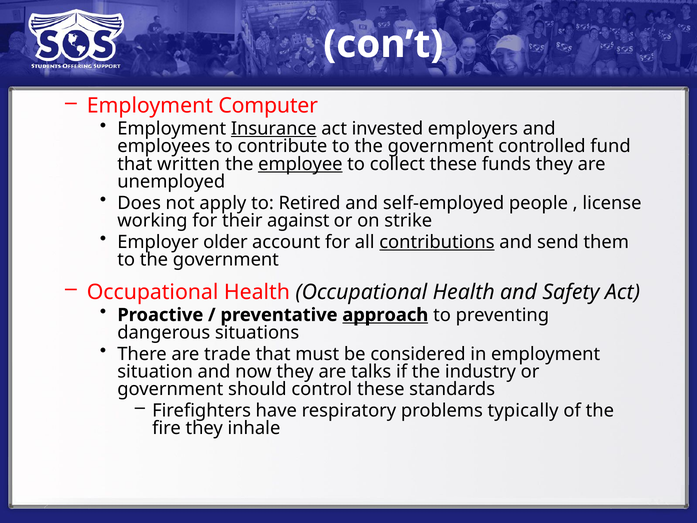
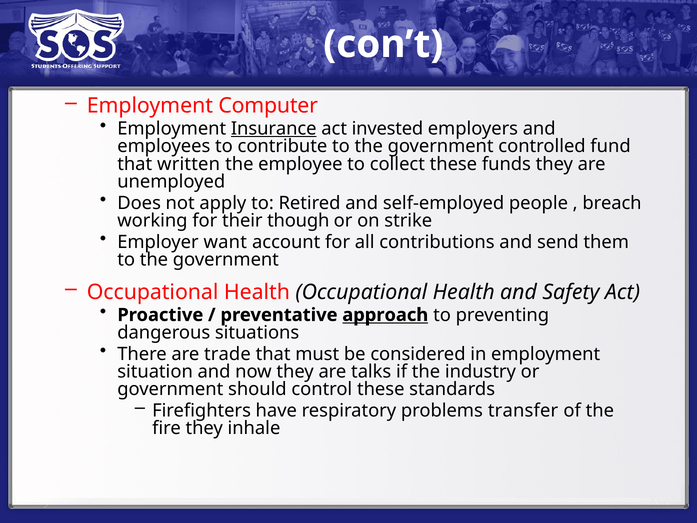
employee underline: present -> none (300, 164)
license: license -> breach (612, 203)
against: against -> though (298, 221)
older: older -> want (225, 242)
contributions underline: present -> none (437, 242)
typically: typically -> transfer (523, 410)
